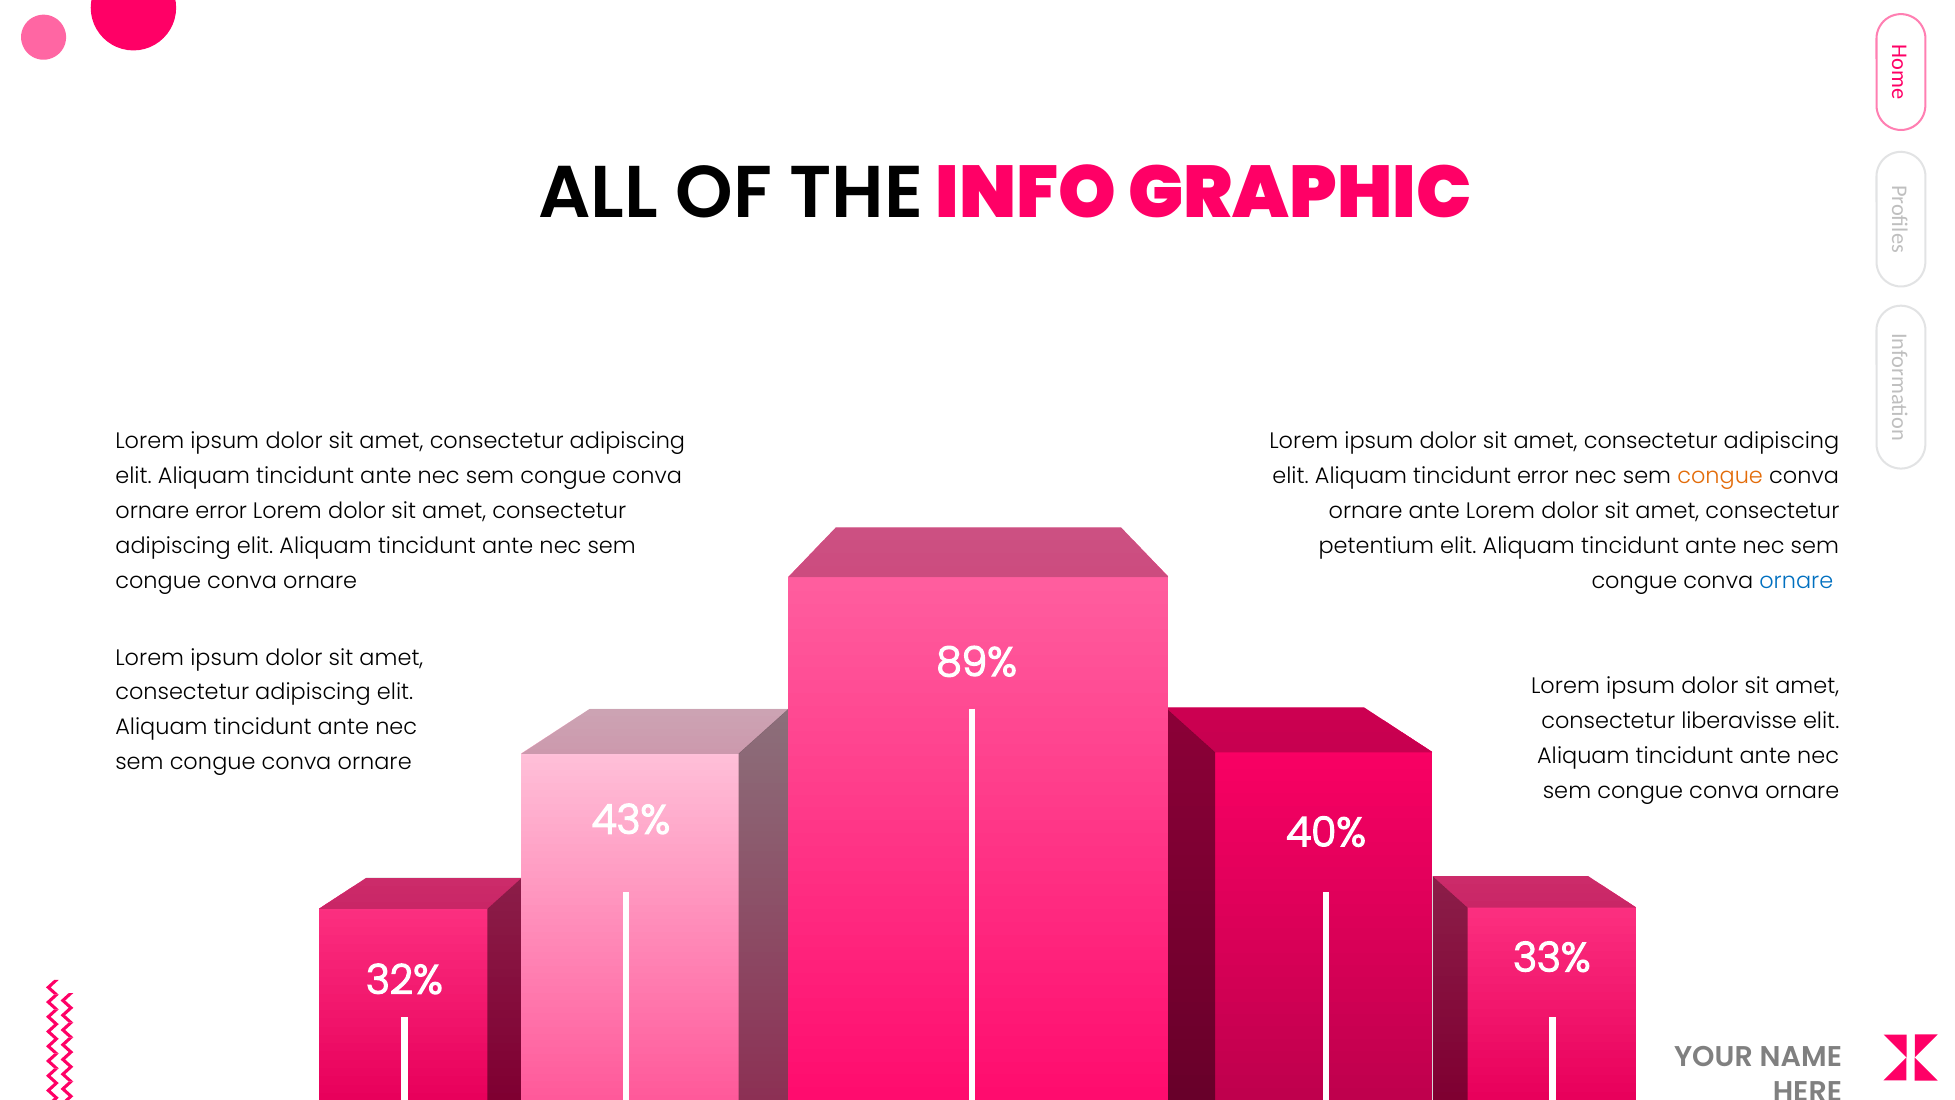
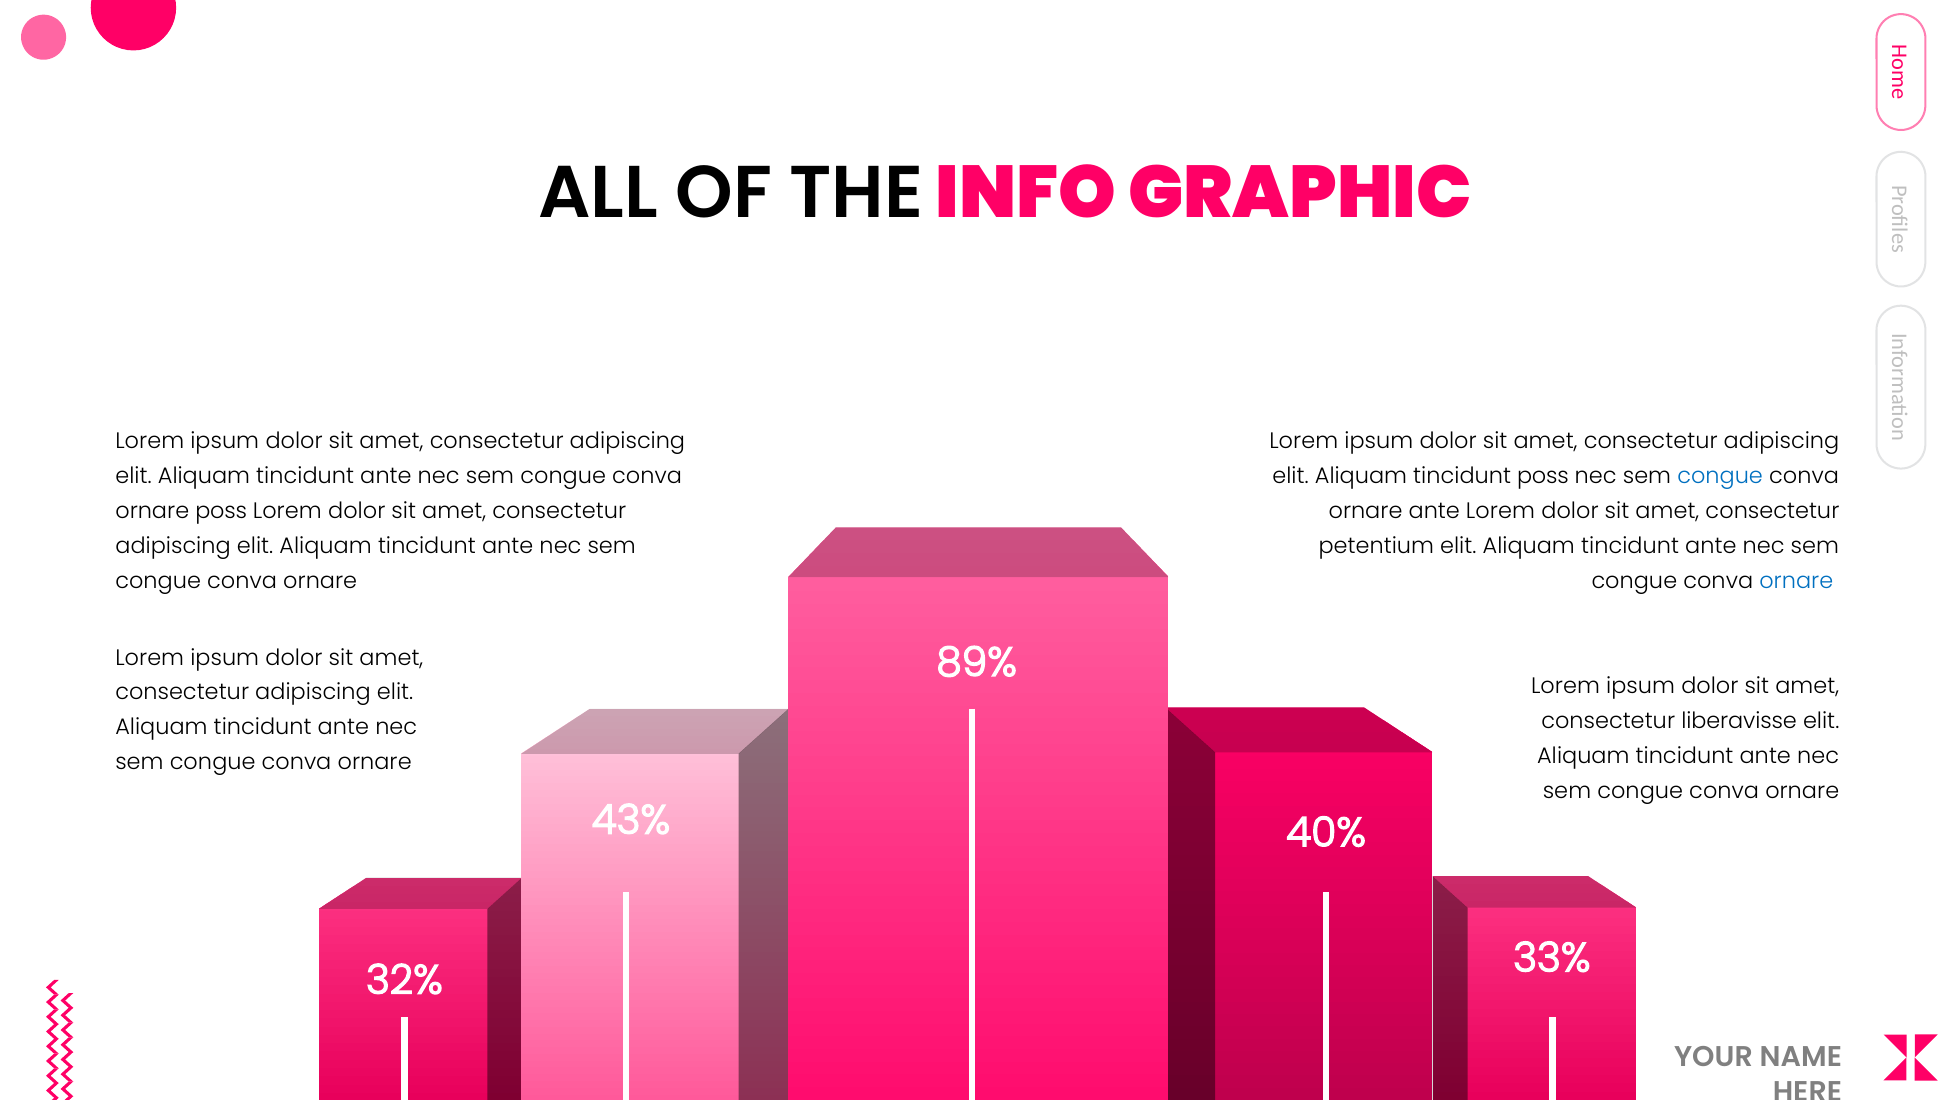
tincidunt error: error -> poss (1543, 476)
congue colour: orange -> blue (1720, 476)
ornare error: error -> poss (221, 511)
